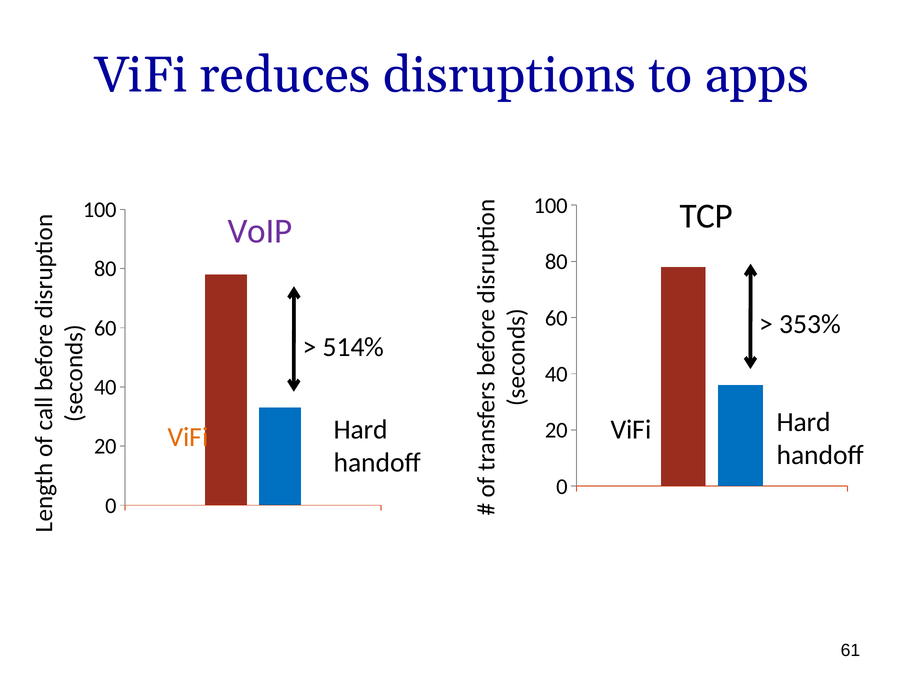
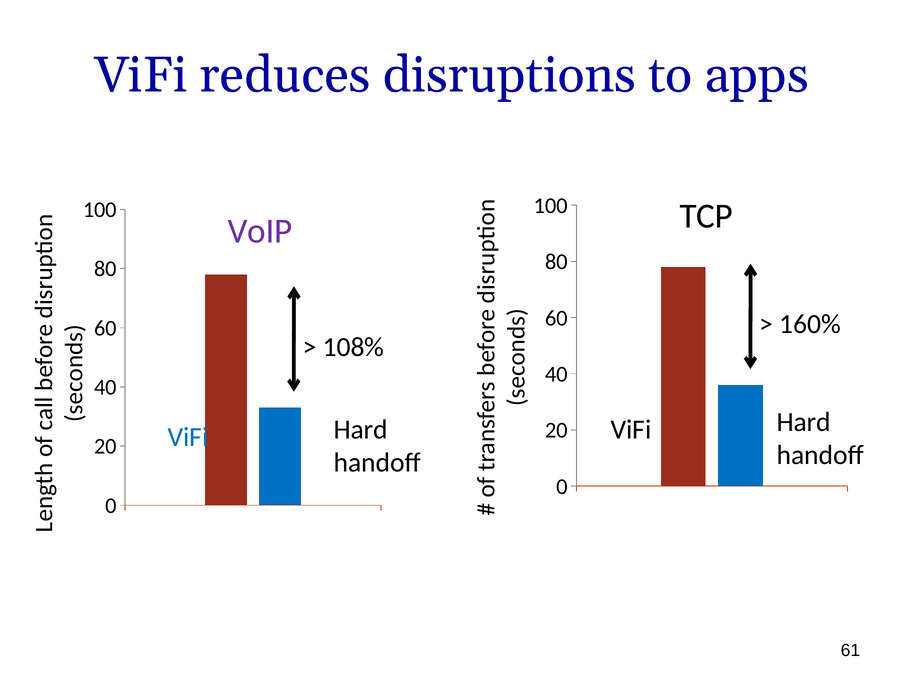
353%: 353% -> 160% (810, 324)
514%: 514% -> 108% (353, 347)
ViFi colour: orange -> blue (188, 437)
